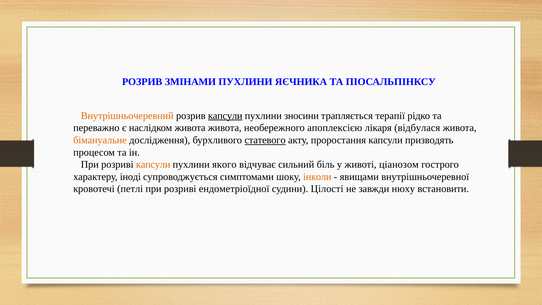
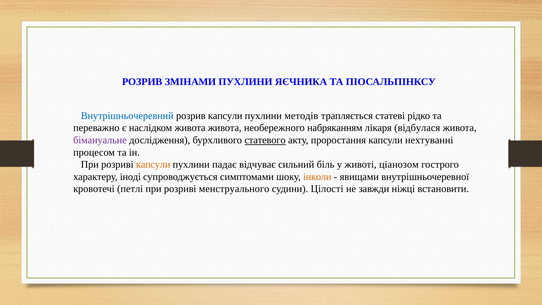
Внутрішньочеревний colour: orange -> blue (127, 116)
капсули underline: present -> none (225, 116)
зносини: зносини -> методів (301, 116)
терапії: терапії -> статеві (390, 116)
апоплексією: апоплексією -> набряканням (335, 128)
бімануальне colour: orange -> purple (100, 140)
призводять: призводять -> нехтуванні (429, 140)
якого: якого -> падає (224, 164)
ендометріоїдної: ендометріоїдної -> менструального (234, 189)
нюху: нюху -> ніжці (403, 189)
